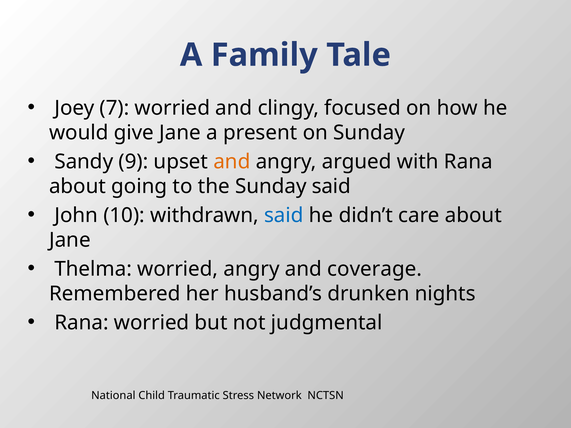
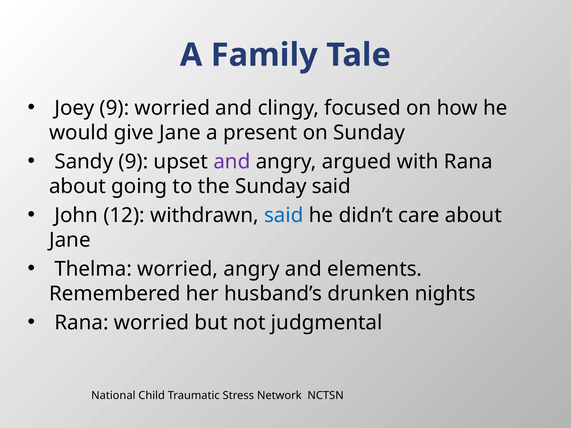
Joey 7: 7 -> 9 (114, 108)
and colour: orange -> purple (232, 162)
10: 10 -> 12 (124, 215)
coverage: coverage -> elements (375, 269)
